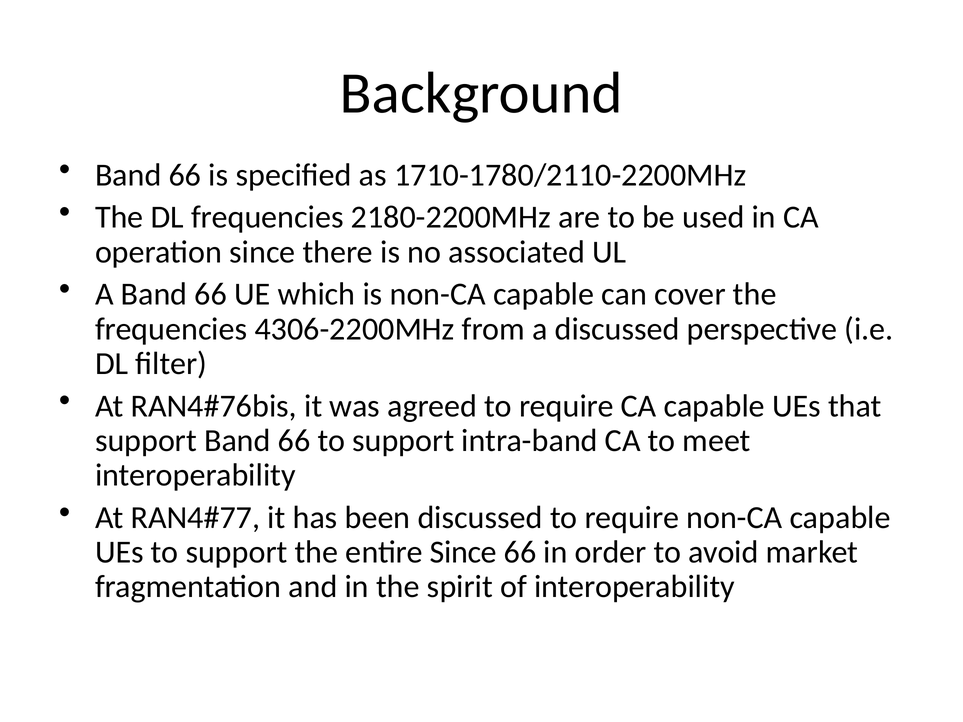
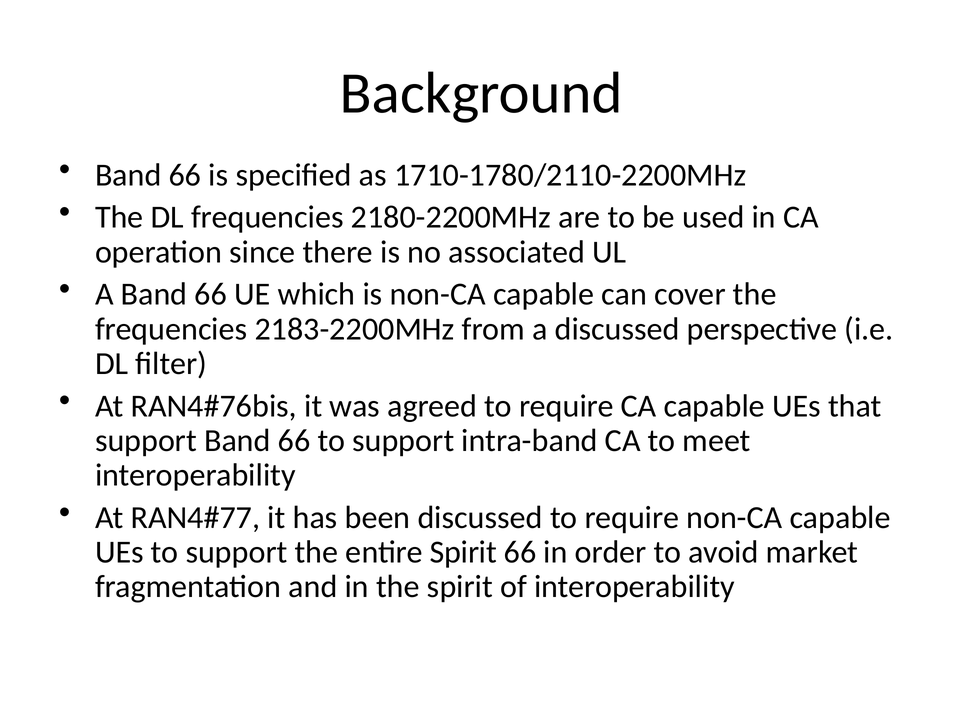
4306-2200MHz: 4306-2200MHz -> 2183-2200MHz (355, 329)
entire Since: Since -> Spirit (463, 552)
